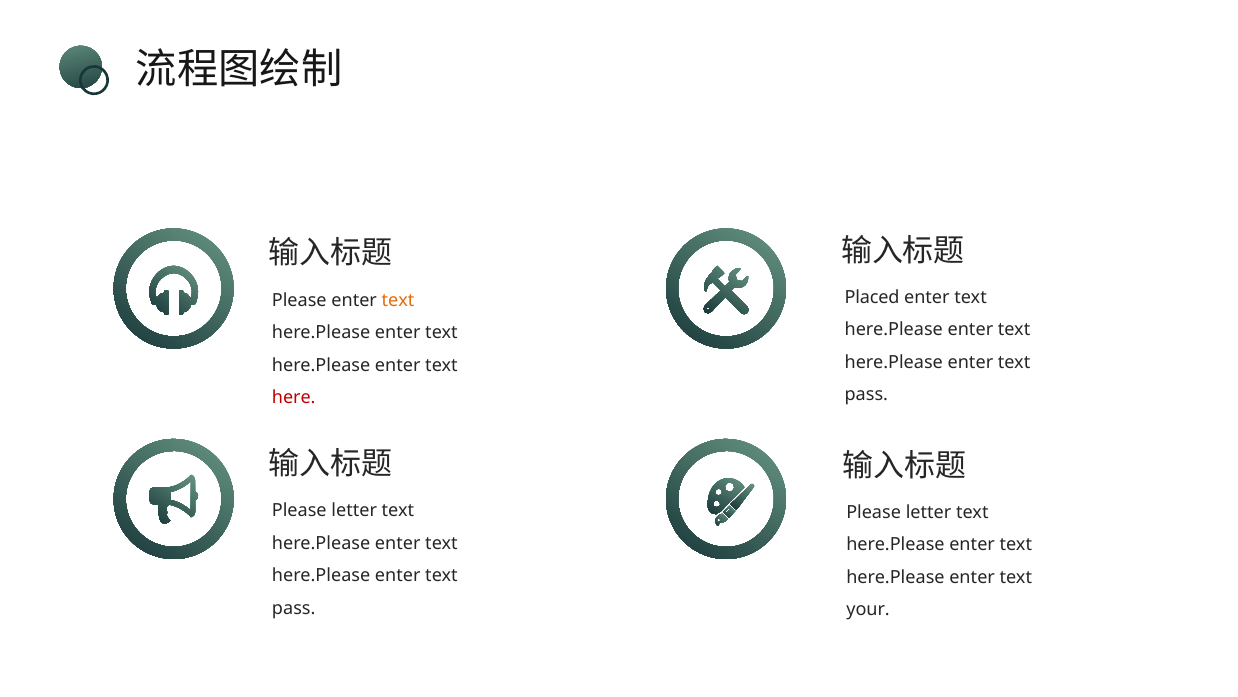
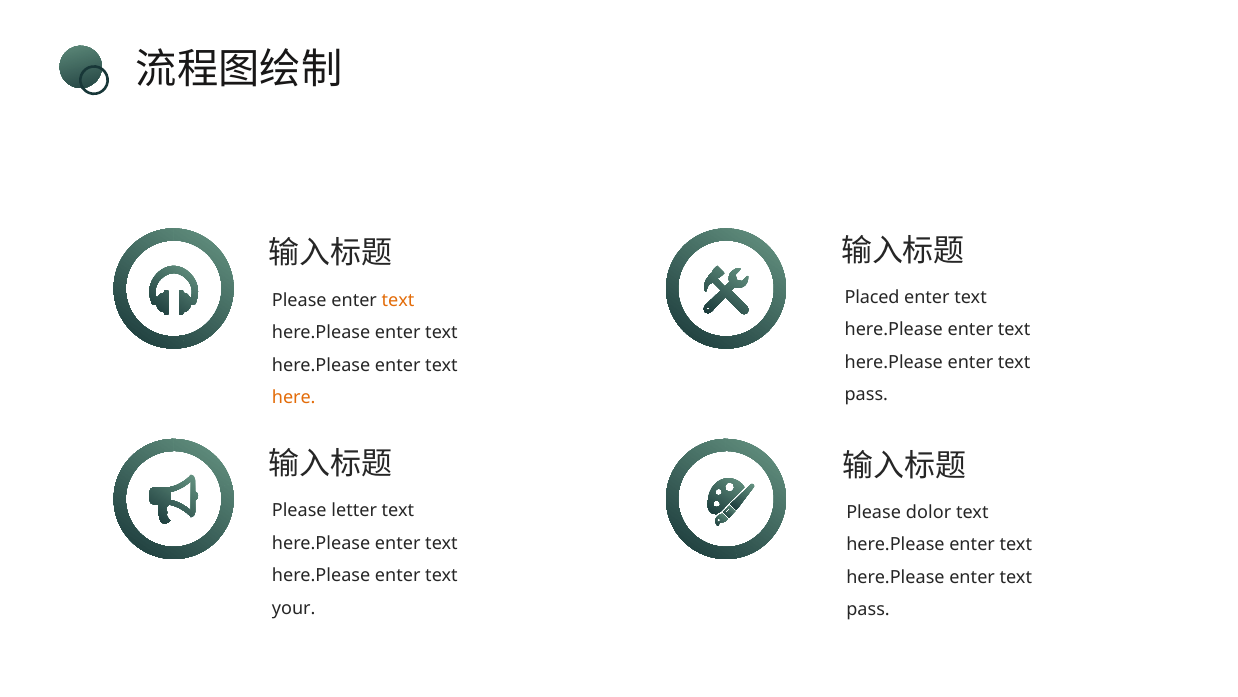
here colour: red -> orange (294, 397)
letter: letter -> dolor (929, 512)
pass: pass -> your (294, 608)
your: your -> pass (868, 609)
